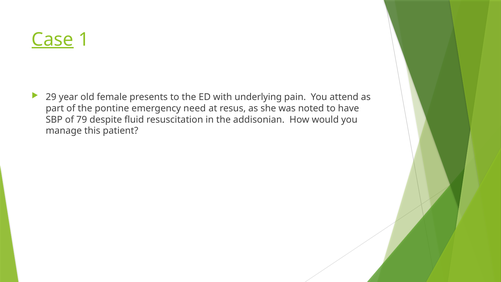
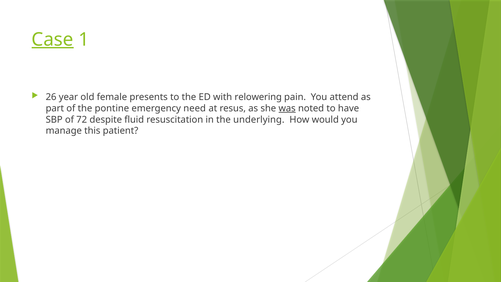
29: 29 -> 26 (51, 97)
underlying: underlying -> relowering (258, 97)
was underline: none -> present (287, 108)
79: 79 -> 72 (82, 120)
addisonian: addisonian -> underlying (259, 120)
